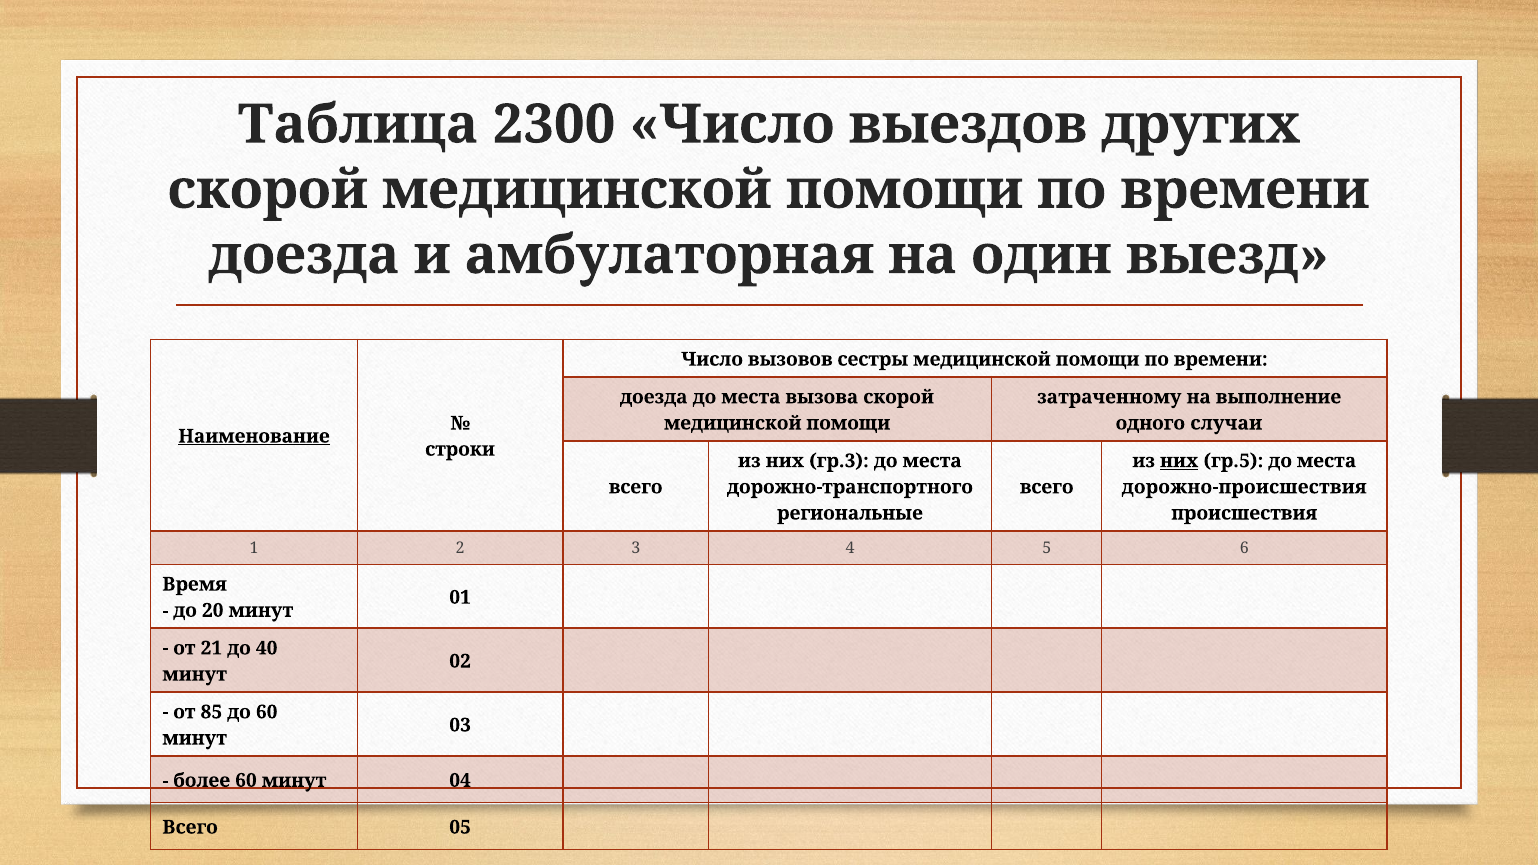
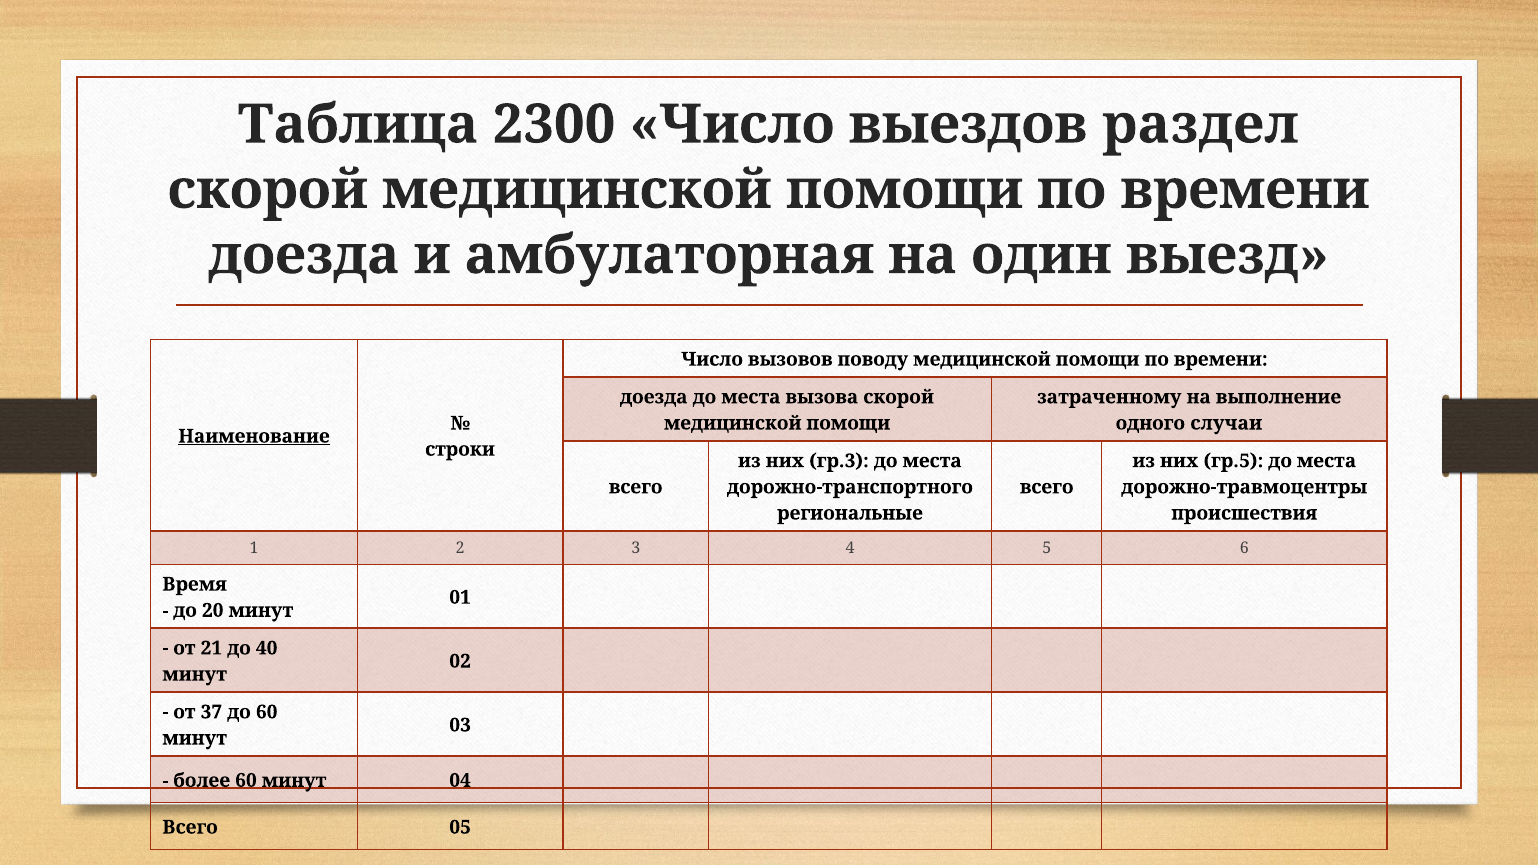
других: других -> раздел (1200, 125)
сестры: сестры -> поводу (873, 359)
них underline: present -> none (1179, 461)
дорожно-происшествия: дорожно-происшествия -> дорожно-травмоцентры (1244, 487)
85: 85 -> 37 (211, 712)
